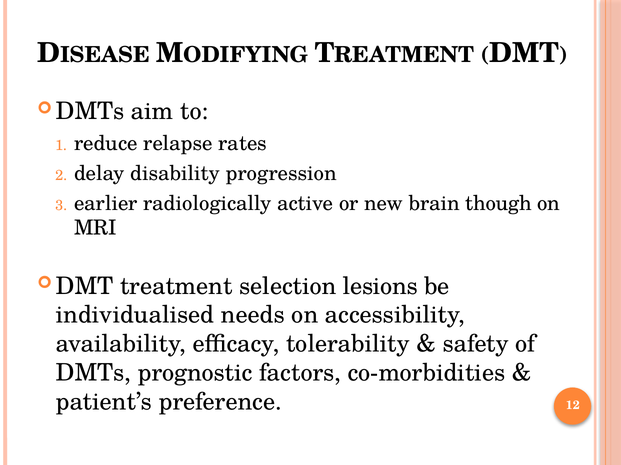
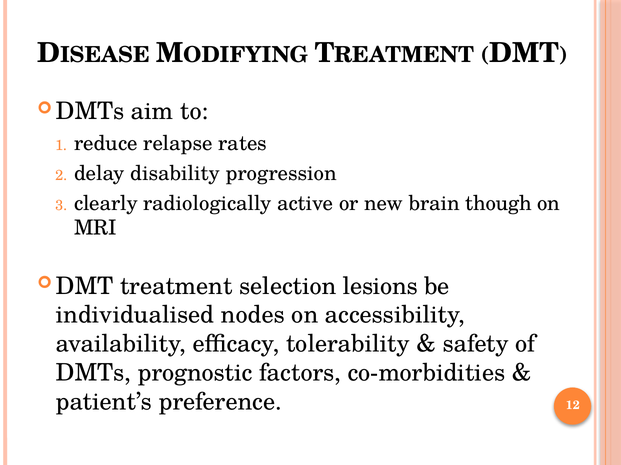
earlier: earlier -> clearly (106, 204)
needs: needs -> nodes (253, 316)
